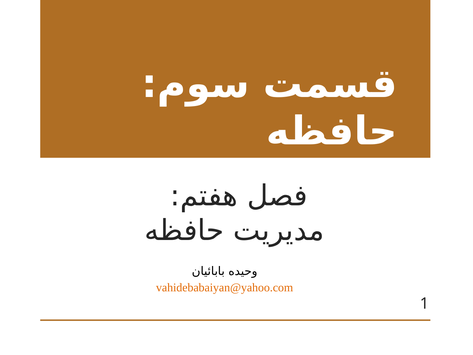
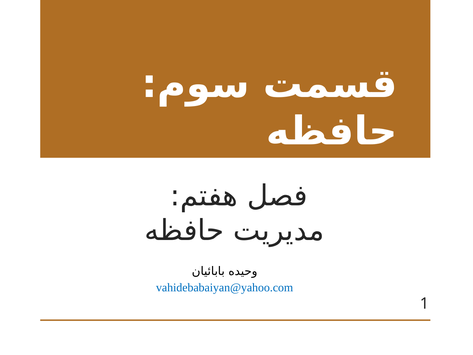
vahidebabaiyan@yahoo.com colour: orange -> blue (225, 288)
